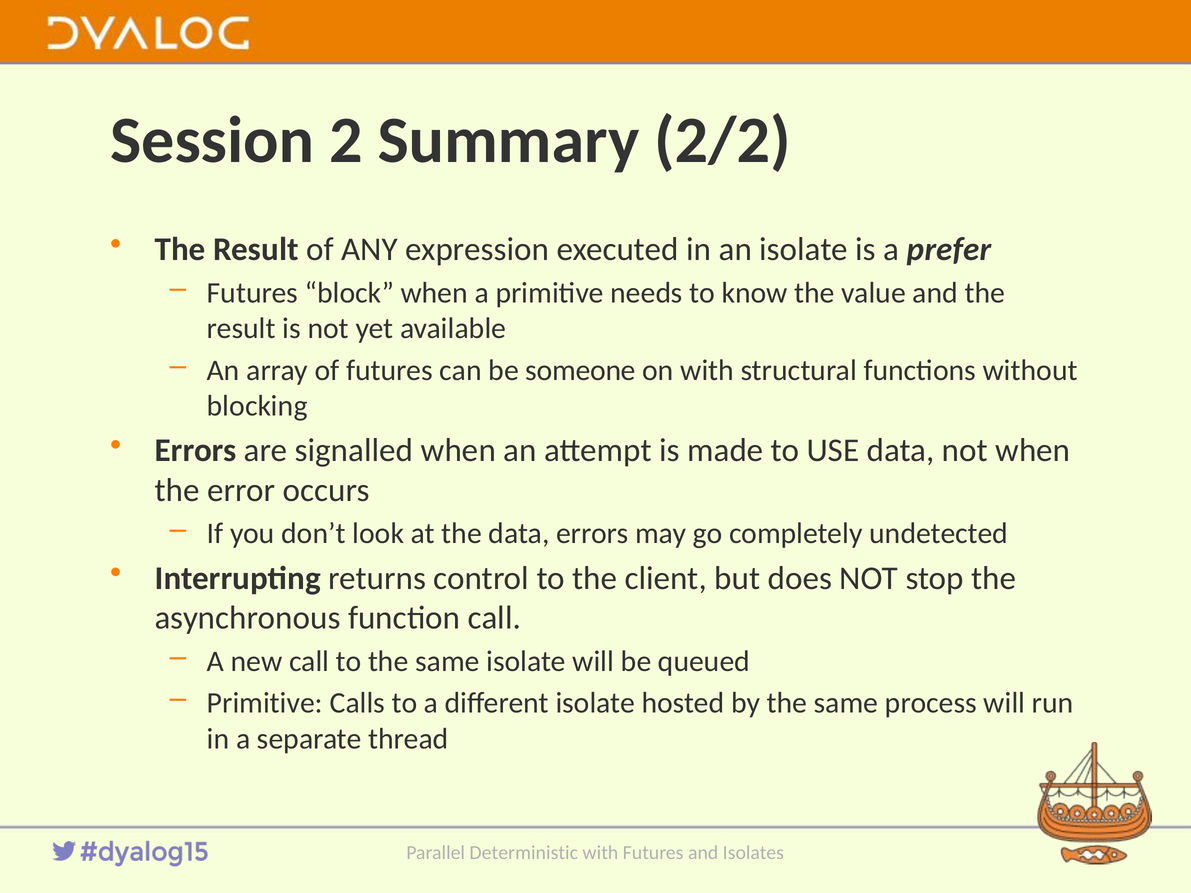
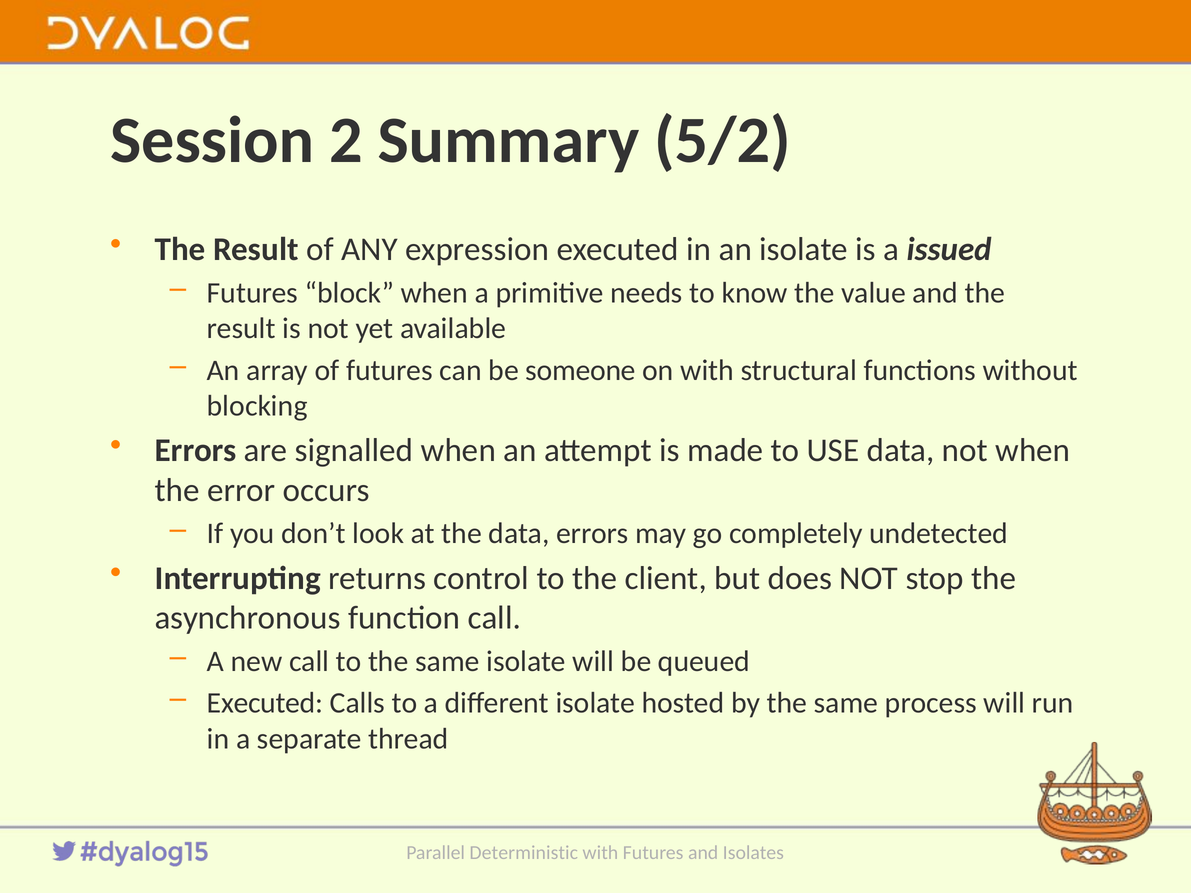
2/2: 2/2 -> 5/2 (723, 140)
prefer: prefer -> issued (949, 250)
Primitive: Primitive -> Executed (265, 703)
